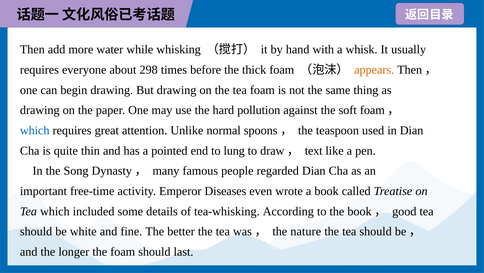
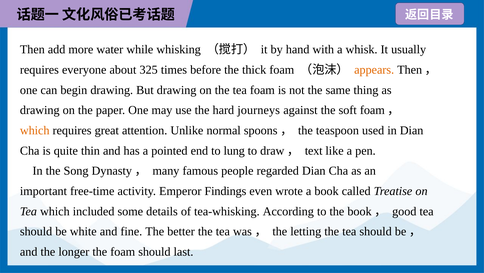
298: 298 -> 325 (149, 70)
pollution: pollution -> journeys (259, 110)
which colour: blue -> orange (35, 130)
Diseases: Diseases -> Findings (225, 191)
nature: nature -> letting (306, 231)
